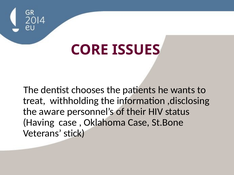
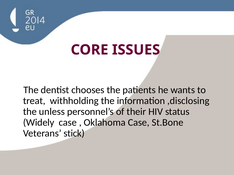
aware: aware -> unless (52, 112)
Having: Having -> Widely (39, 123)
